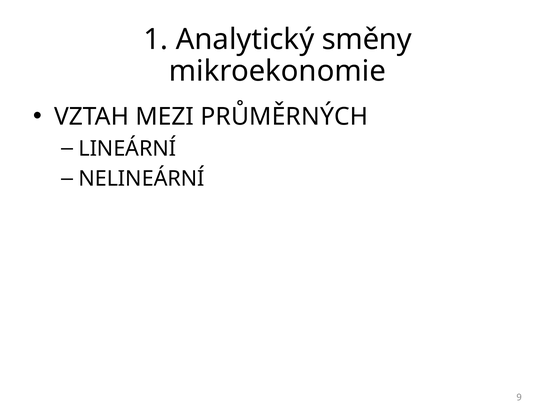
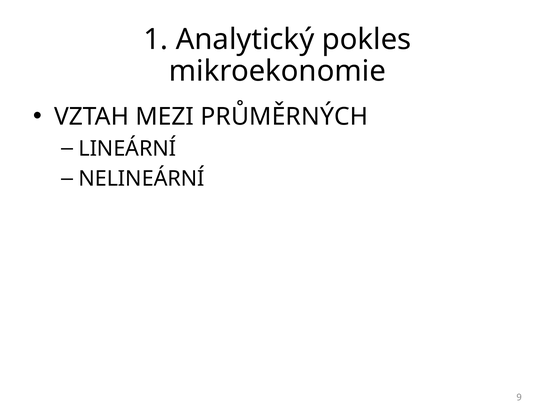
směny: směny -> pokles (367, 39)
